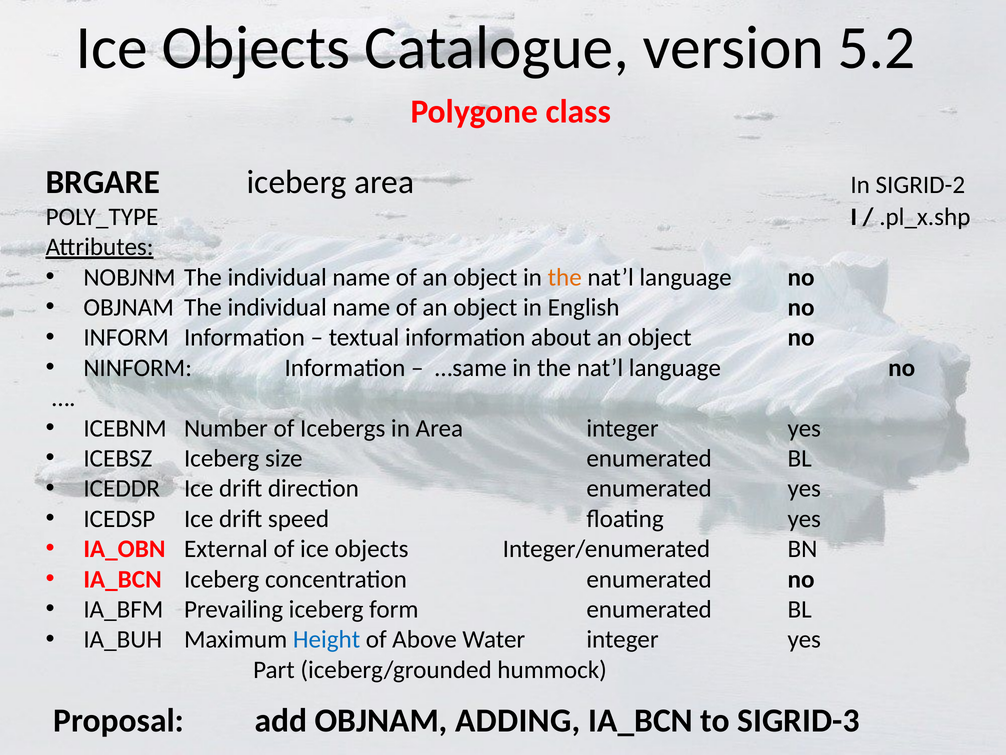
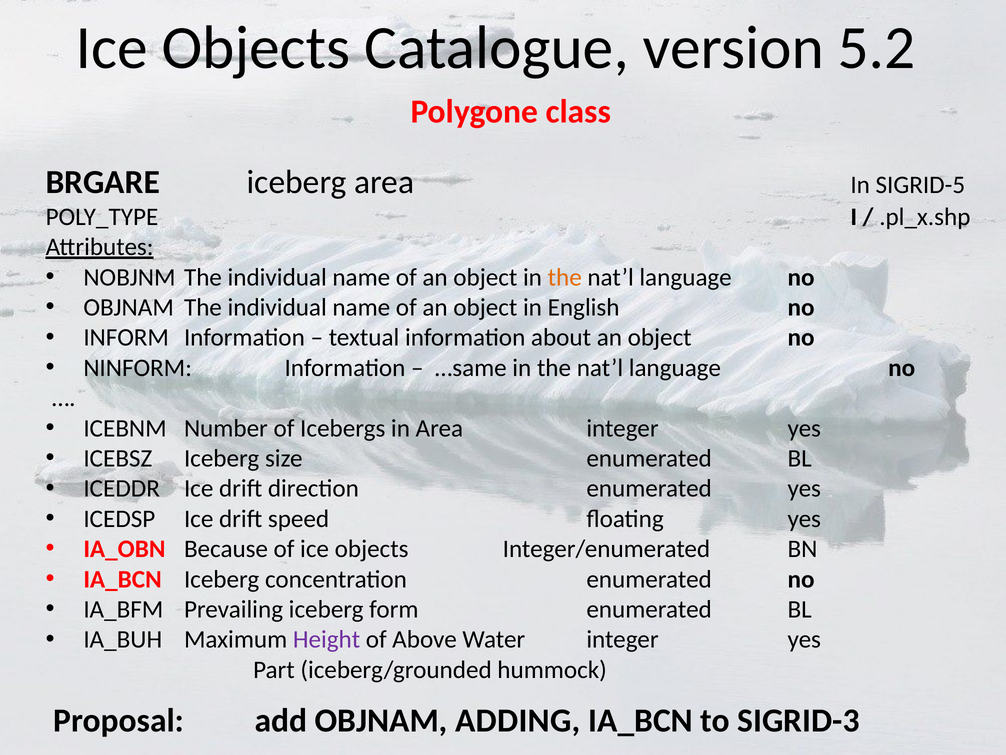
SIGRID-2: SIGRID-2 -> SIGRID-5 (920, 185)
External: External -> Because (226, 549)
Height colour: blue -> purple (327, 639)
